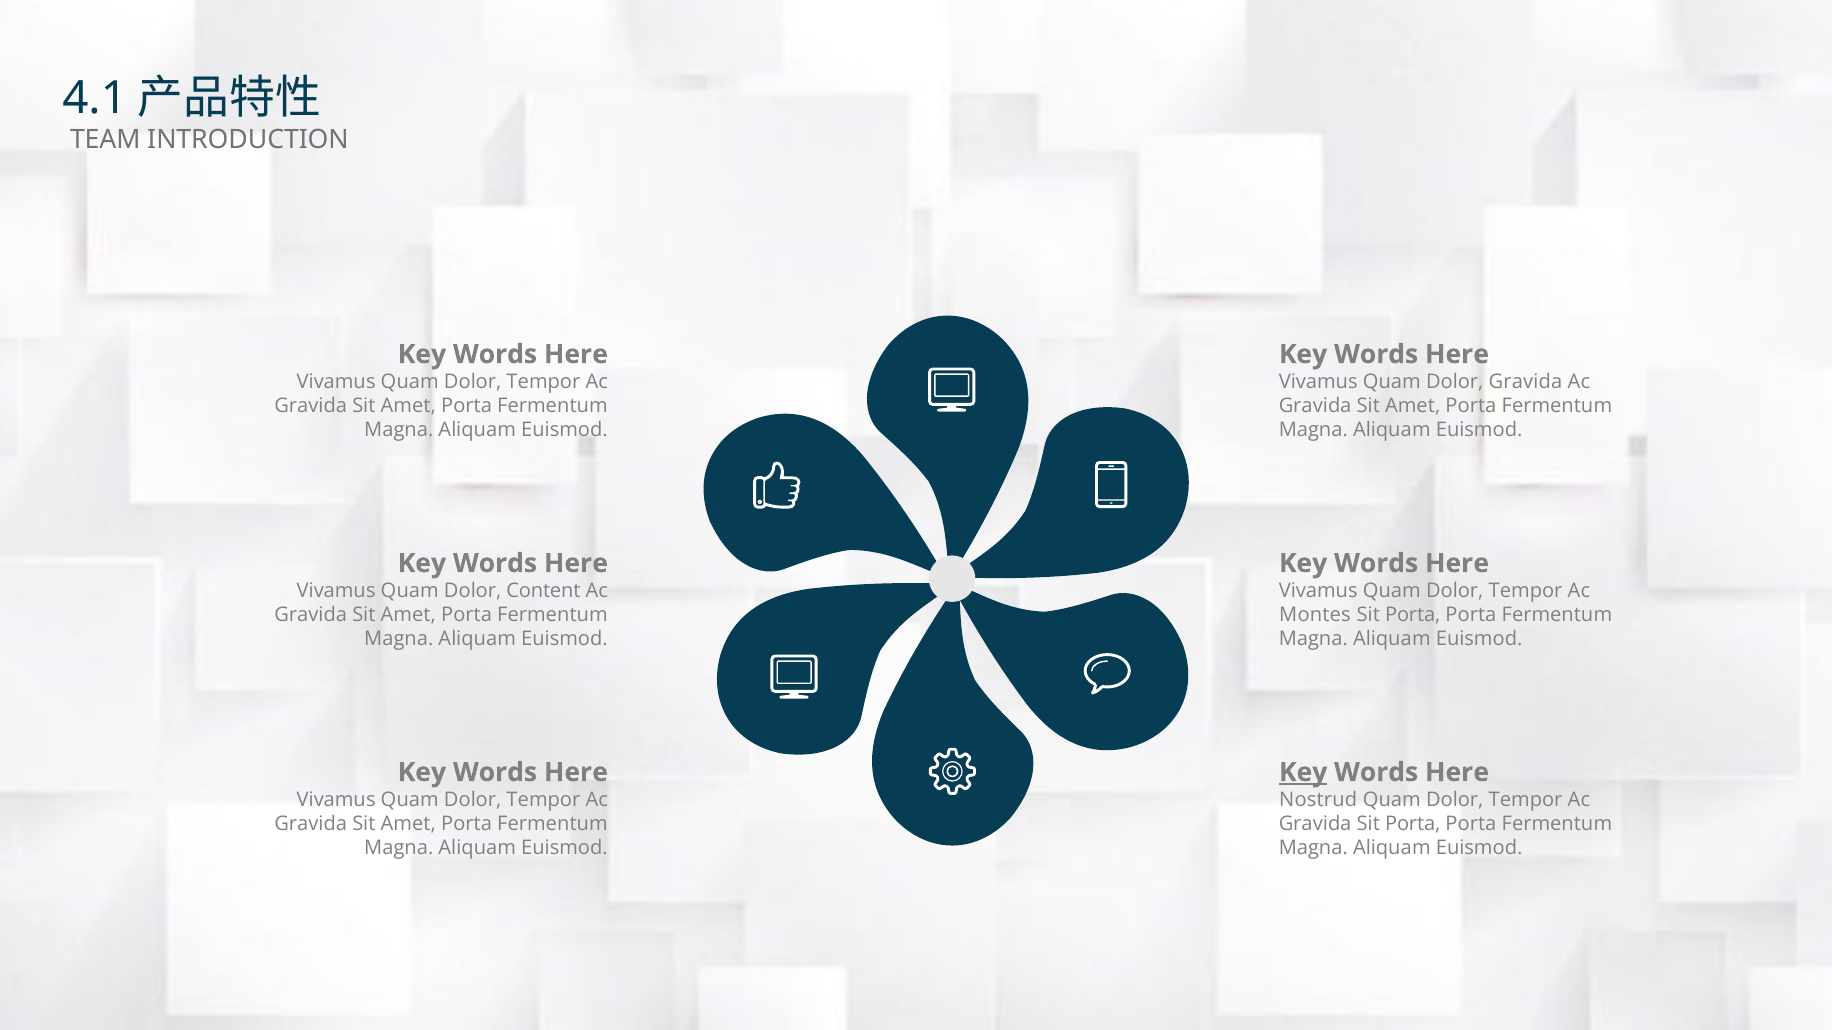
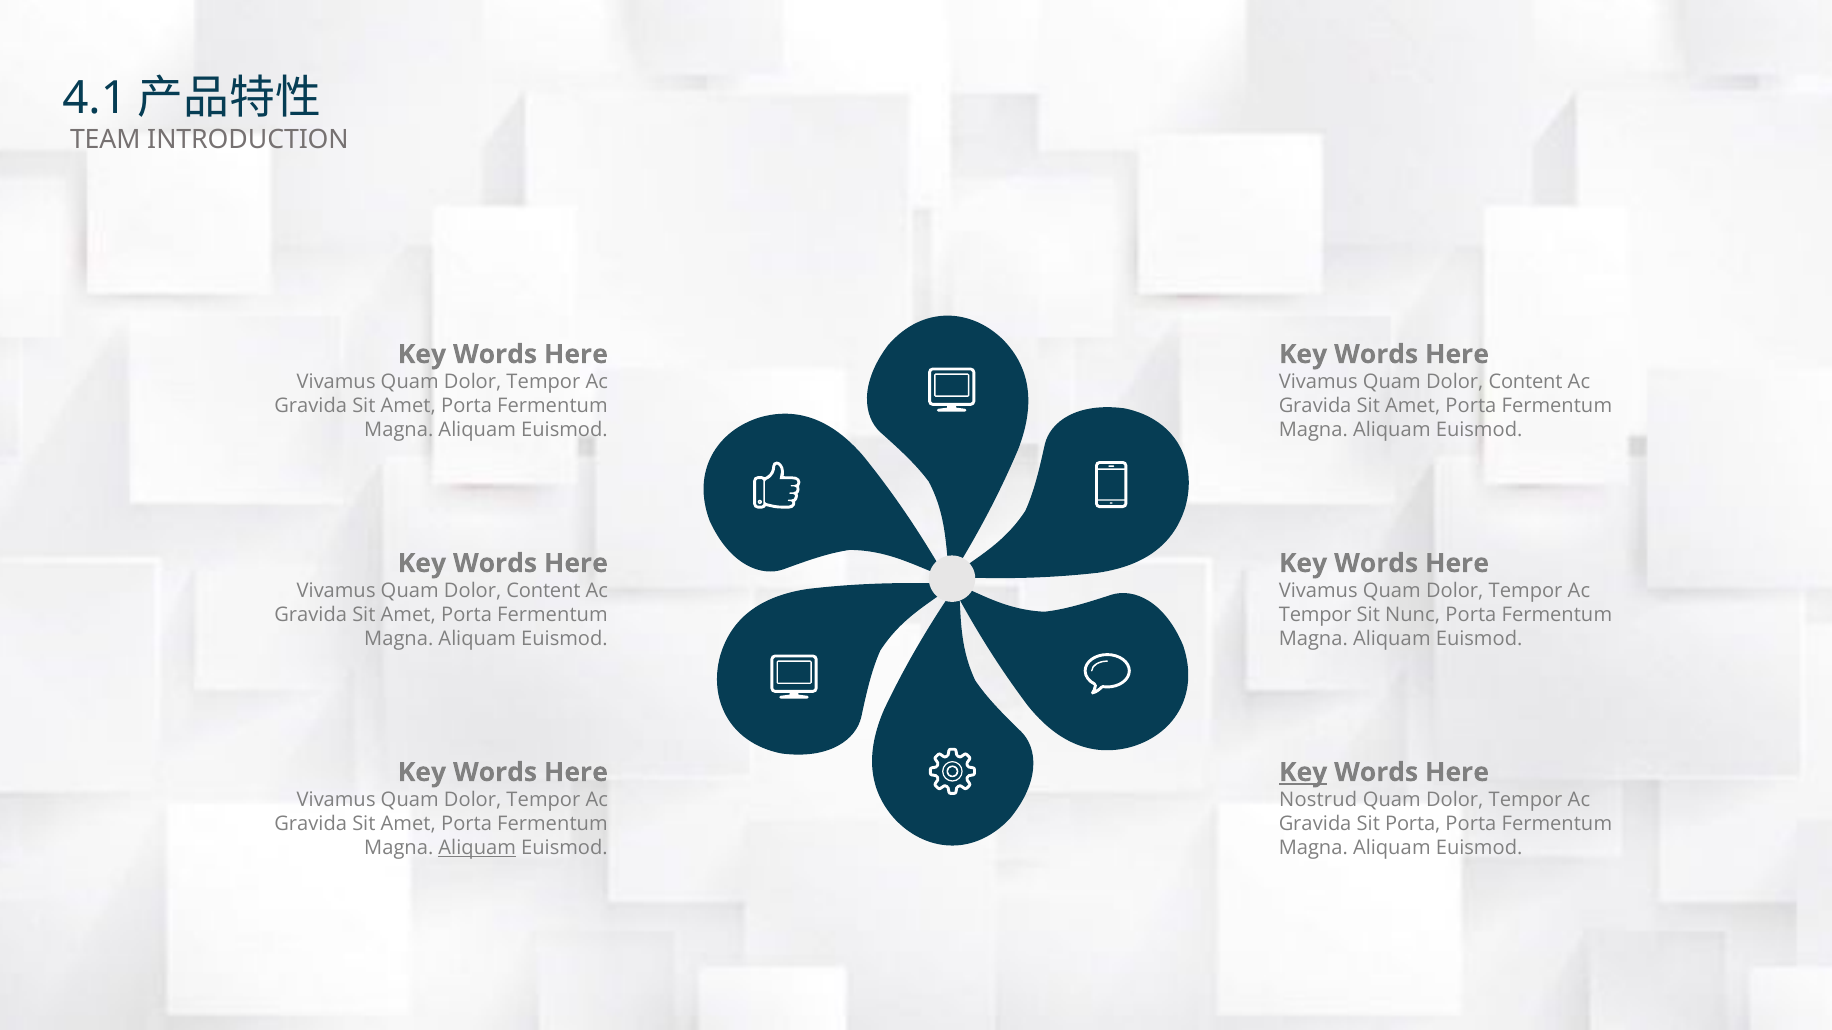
Gravida: Gravida -> Content (1526, 382)
Montes: Montes -> Tempor (1315, 615)
Porta: Porta -> Nunc (1413, 615)
Aliquam underline: none -> present (477, 849)
